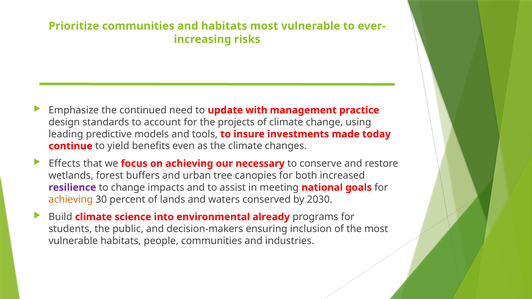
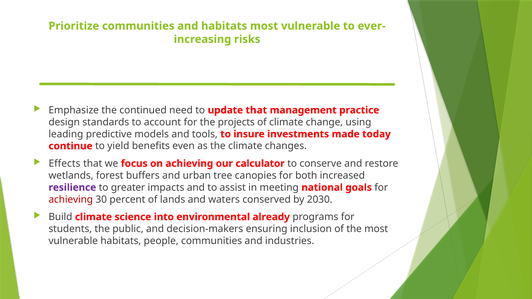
update with: with -> that (256, 110)
necessary: necessary -> calculator (260, 164)
to change: change -> greater (128, 188)
achieving colour: orange -> red (71, 200)
